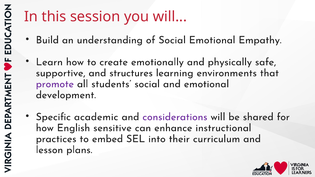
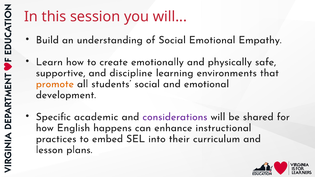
structures: structures -> discipline (131, 73)
promote colour: purple -> orange (55, 84)
sensitive: sensitive -> happens (113, 128)
